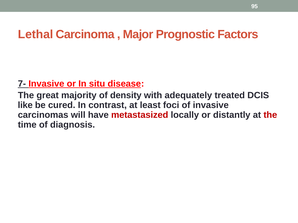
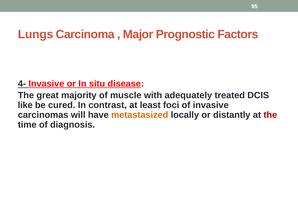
Lethal: Lethal -> Lungs (36, 34)
7-: 7- -> 4- (22, 84)
density: density -> muscle (126, 96)
metastasized colour: red -> orange (140, 115)
